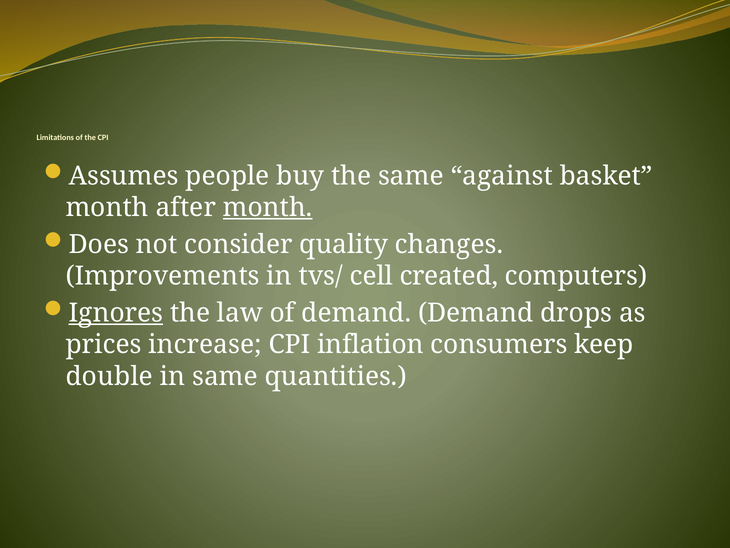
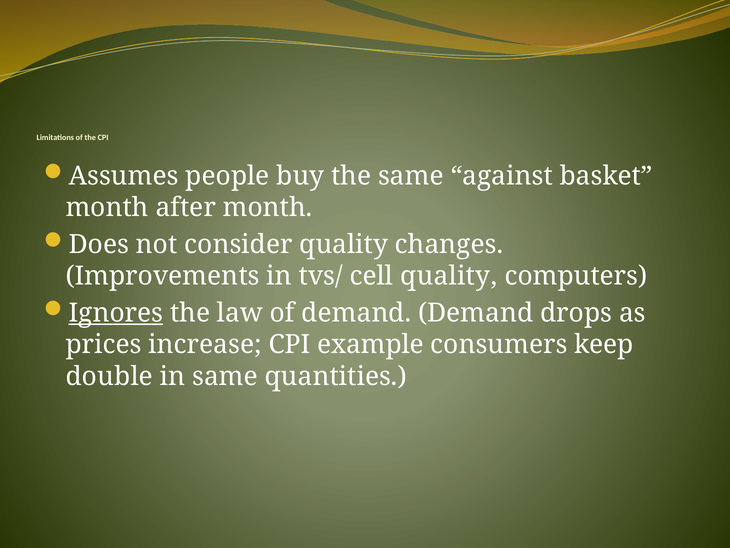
month underline: present -> none (268, 207)
cell created: created -> quality (449, 276)
inflation: inflation -> example (370, 344)
